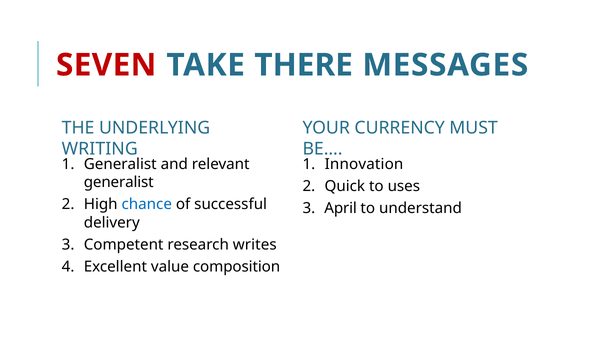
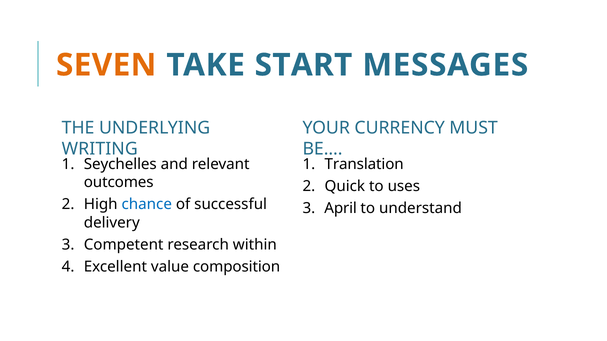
SEVEN colour: red -> orange (106, 65)
THERE: THERE -> START (303, 65)
Generalist: Generalist -> Seychelles (120, 164)
Innovation: Innovation -> Translation (364, 164)
generalist: generalist -> outcomes (119, 183)
writes: writes -> within (255, 245)
